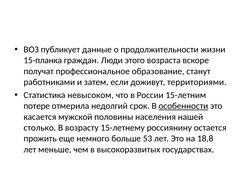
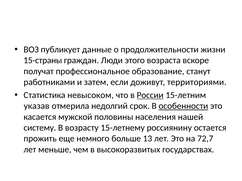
15-планка: 15-планка -> 15-страны (43, 61)
России underline: none -> present (150, 95)
потере: потере -> указав (37, 106)
столько: столько -> систему (40, 128)
53: 53 -> 13 (148, 139)
18,8: 18,8 -> 72,7 (205, 139)
